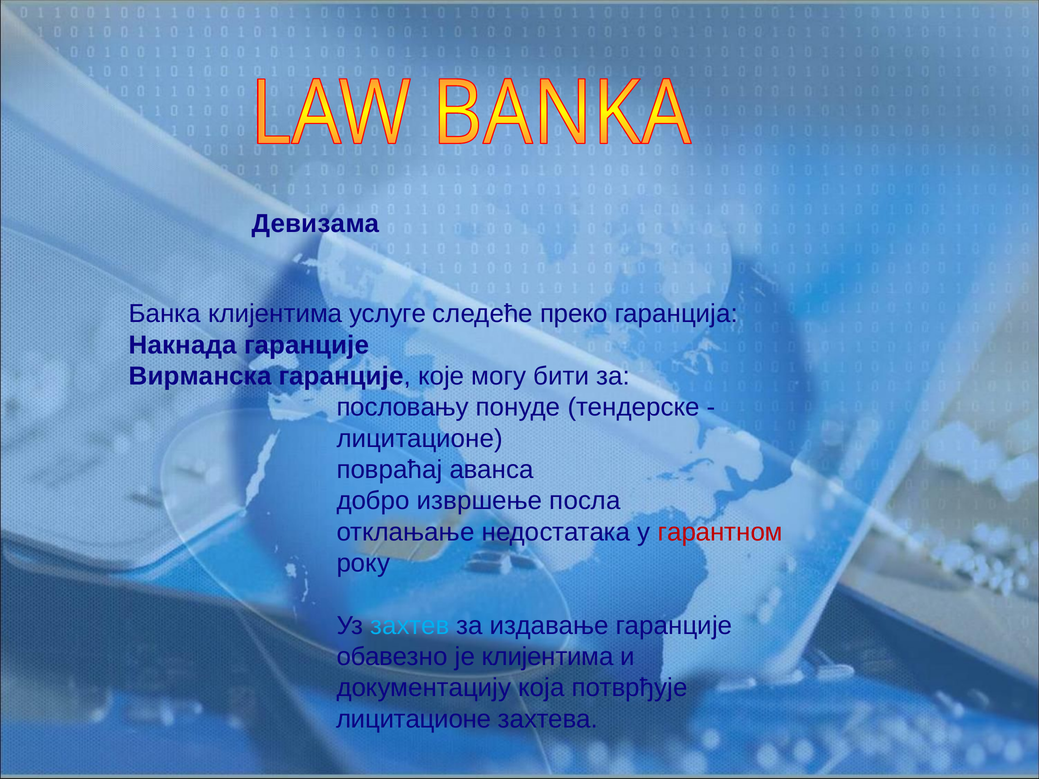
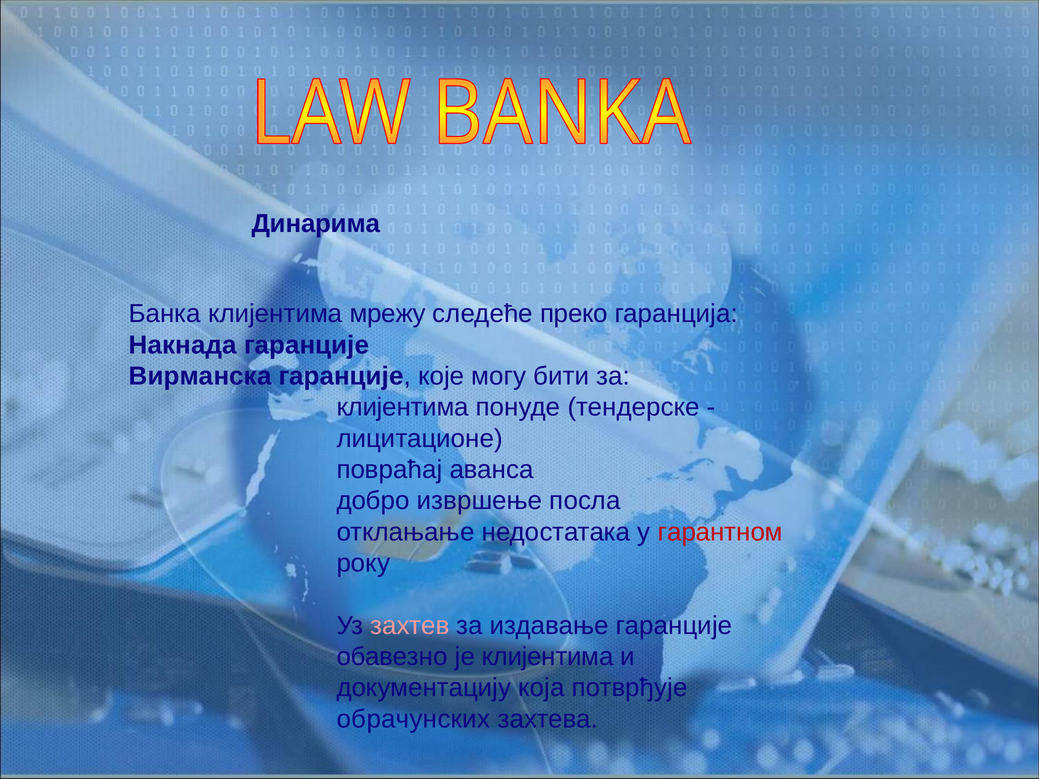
Девизама: Девизама -> Динарима (316, 224)
услуге: услуге -> мрежу (388, 314)
пословању: пословању -> клијентима (403, 407)
захтев colour: light blue -> pink (410, 626)
лицитационе: лицитационе -> обрачунских (413, 719)
